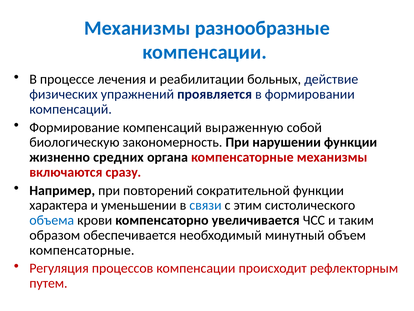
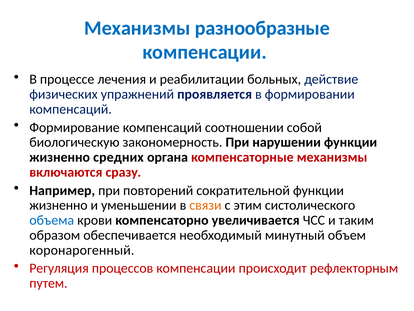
выраженную: выраженную -> соотношении (244, 127)
характера: характера -> жизненно (58, 205)
связи colour: blue -> orange (205, 205)
компенсаторные: компенсаторные -> коронарогенный (82, 250)
